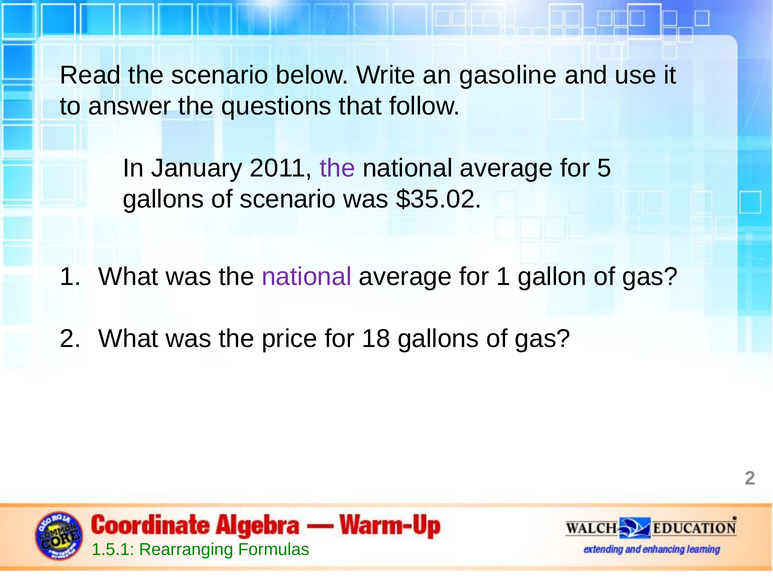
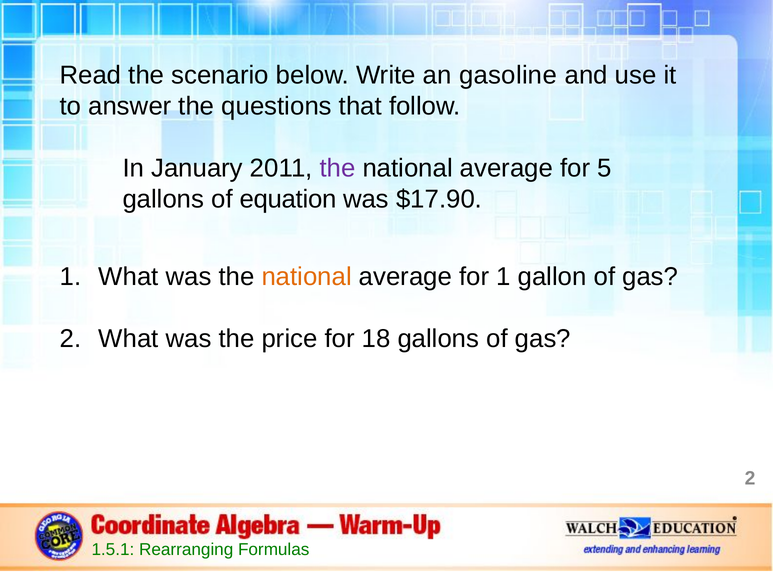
of scenario: scenario -> equation (288, 199)
$35.02: $35.02 -> $17.90 (439, 199)
national colour: purple -> orange (307, 277)
